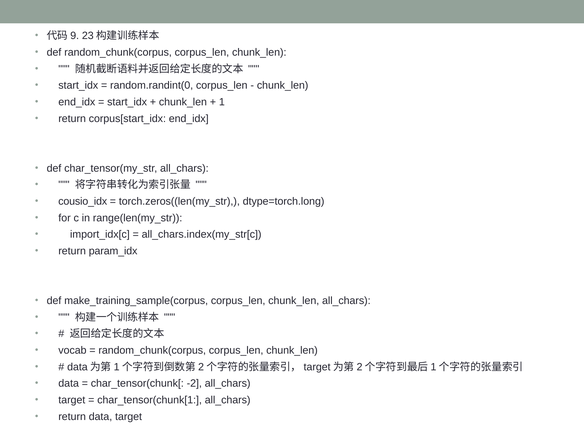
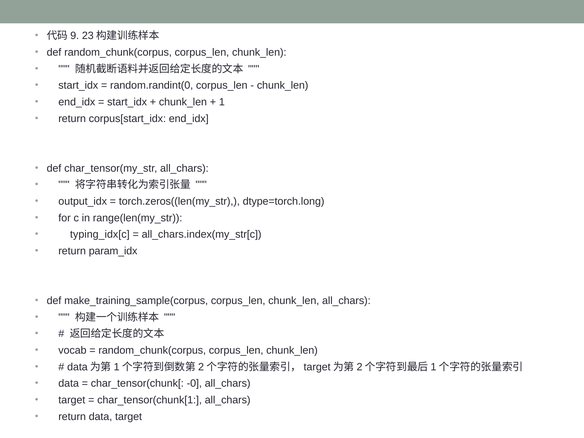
cousio_idx: cousio_idx -> output_idx (83, 201)
import_idx[c: import_idx[c -> typing_idx[c (100, 234)
-2: -2 -> -0 (194, 383)
